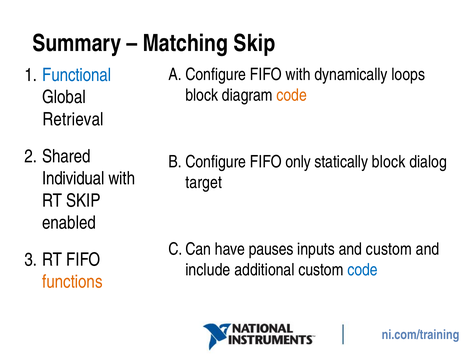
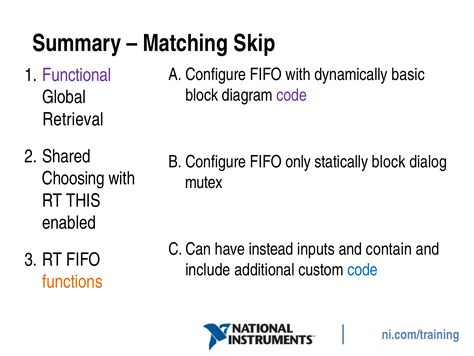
Functional colour: blue -> purple (77, 75)
loops: loops -> basic (408, 74)
code colour: orange -> purple (292, 95)
Individual: Individual -> Choosing (73, 178)
target: target -> mutex (204, 182)
RT SKIP: SKIP -> THIS (83, 200)
pauses: pauses -> instead (271, 249)
and custom: custom -> contain (389, 249)
